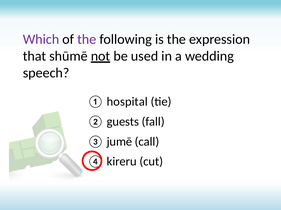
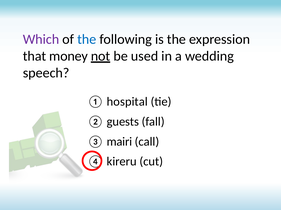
the colour: purple -> blue (87, 39)
shūmē: shūmē -> money (69, 56)
jumē: jumē -> mairi (119, 142)
